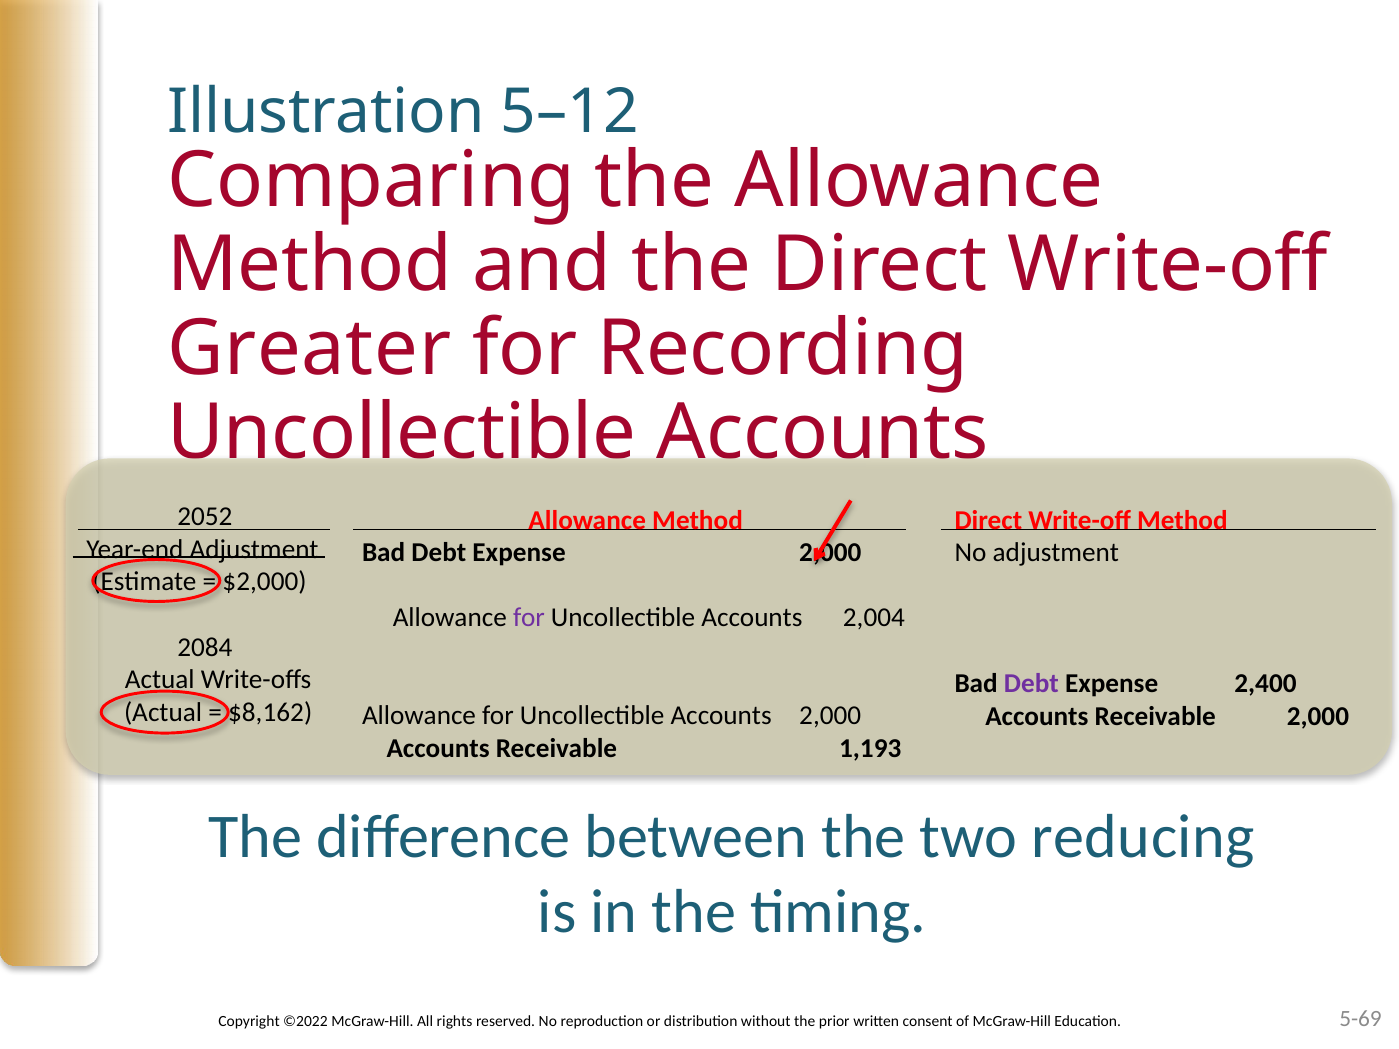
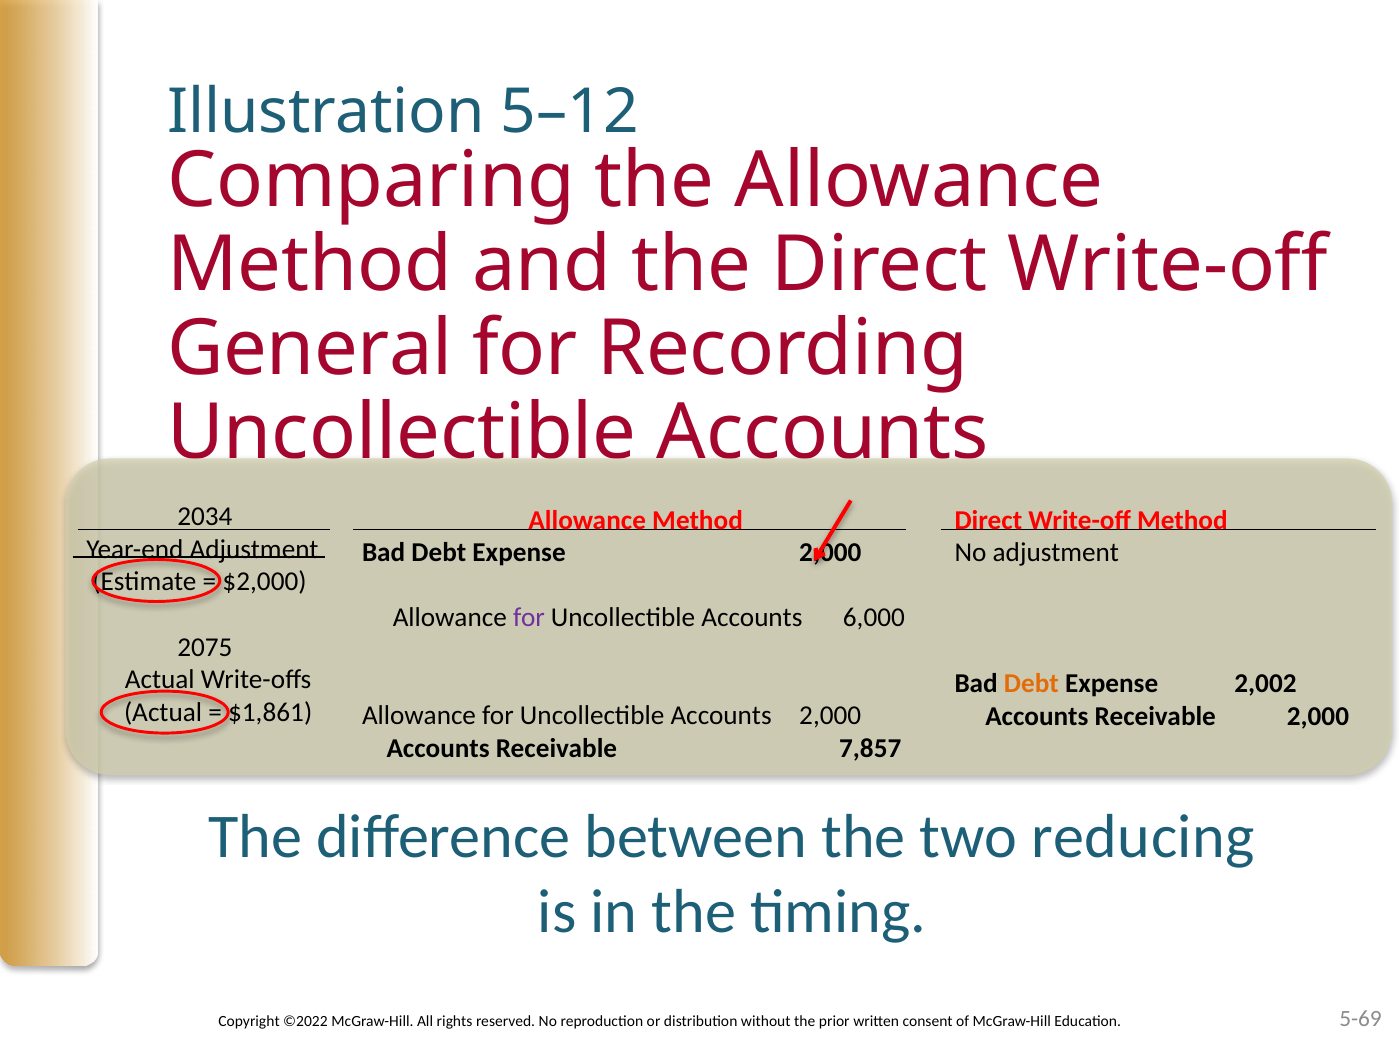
Greater: Greater -> General (310, 349)
2052: 2052 -> 2034 (205, 517)
2,004: 2,004 -> 6,000 (874, 618)
2084: 2084 -> 2075 (205, 647)
Debt colour: purple -> orange (1031, 684)
2,400: 2,400 -> 2,002 (1265, 684)
$8,162: $8,162 -> $1,861 (270, 713)
1,193: 1,193 -> 7,857 (870, 749)
